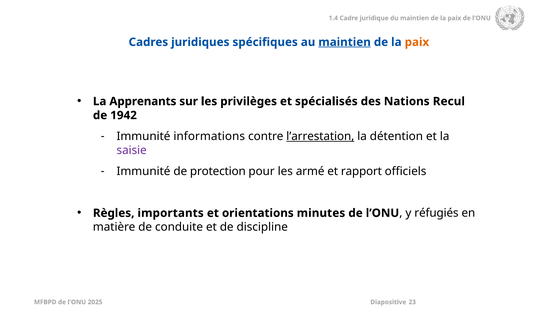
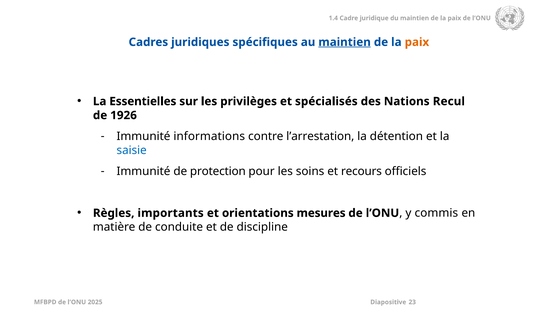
Apprenants: Apprenants -> Essentielles (143, 101)
1942: 1942 -> 1926 (124, 115)
l’arrestation underline: present -> none (320, 136)
saisie colour: purple -> blue (132, 150)
armé: armé -> soins (310, 171)
rapport: rapport -> recours (361, 171)
minutes: minutes -> mesures (321, 213)
réfugiés: réfugiés -> commis (436, 213)
